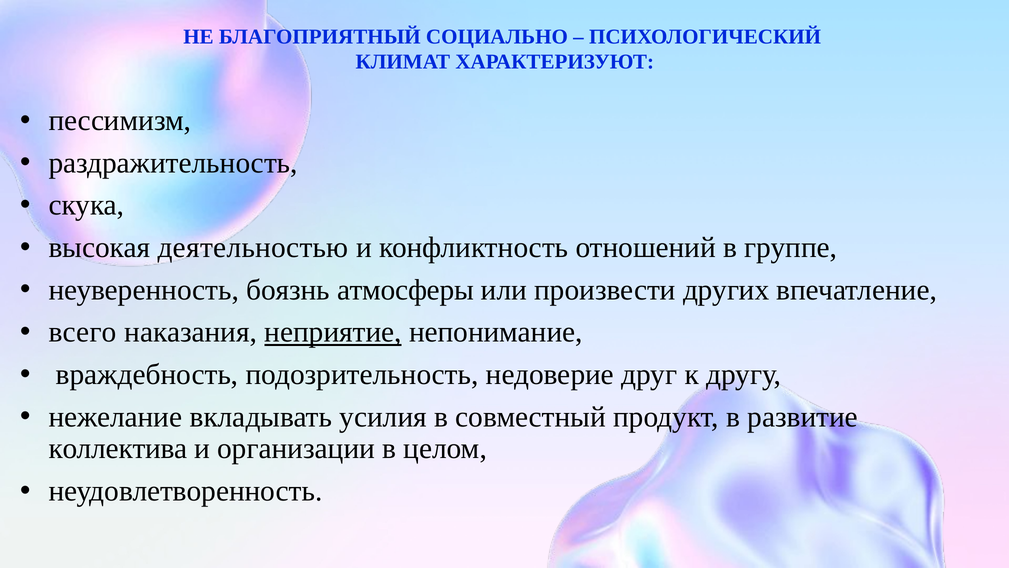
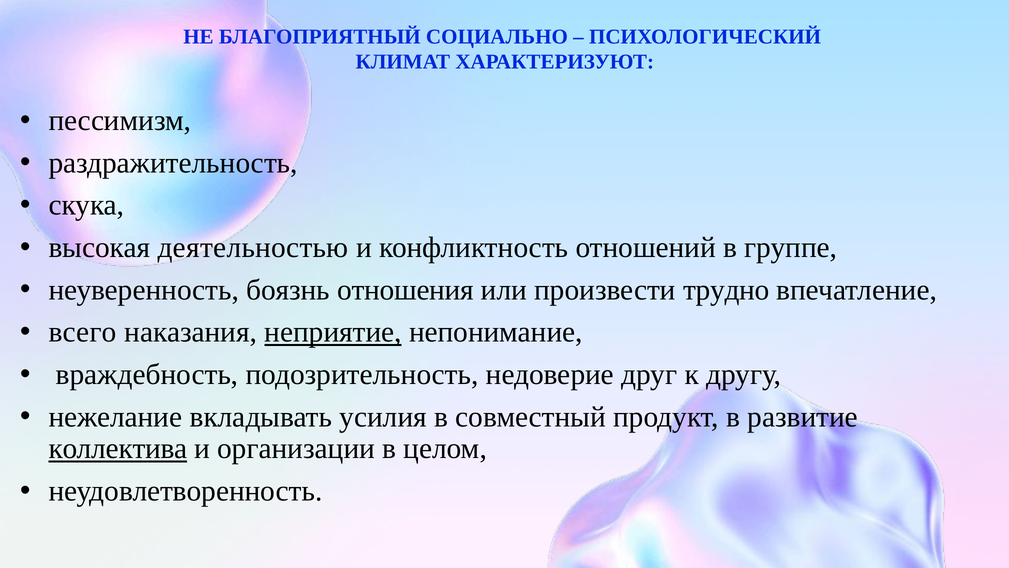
атмосферы: атмосферы -> отношения (405, 290)
других: других -> трудно (726, 290)
коллектива underline: none -> present (118, 448)
